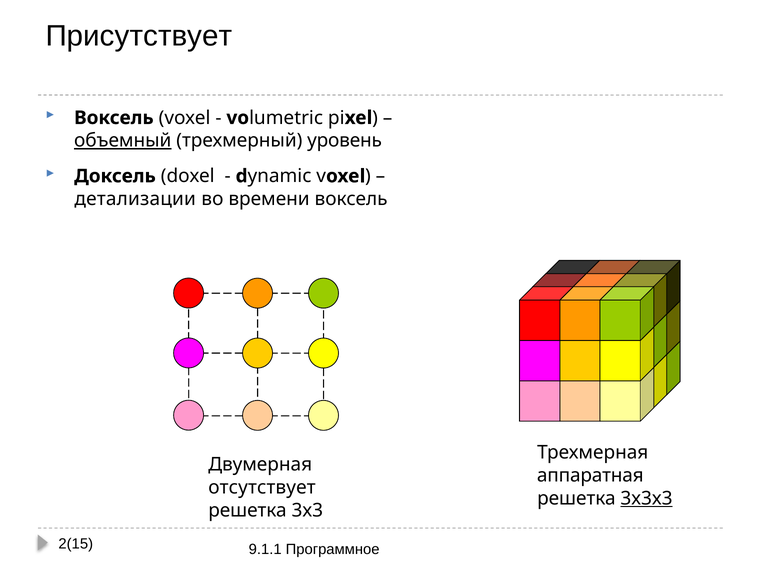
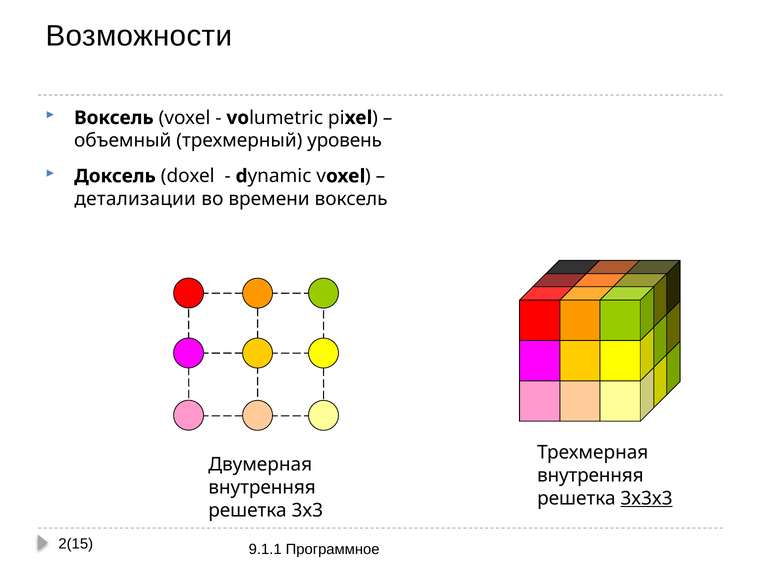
Присутствует: Присутствует -> Возможности (139, 36)
объемный underline: present -> none (123, 141)
аппаратная: аппаратная -> внутренняя (590, 476)
отсутствует: отсутствует -> внутренняя (262, 488)
